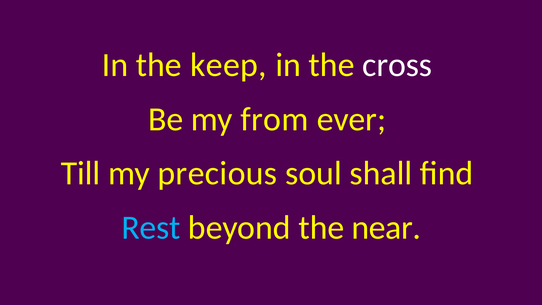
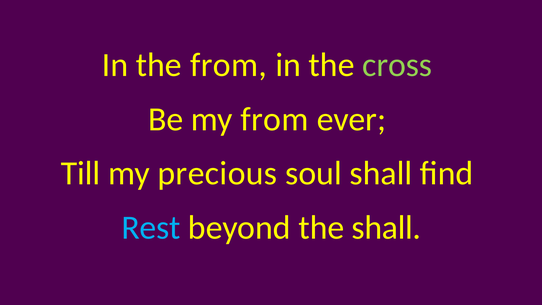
the keep: keep -> from (228, 65)
cross colour: white -> light green (397, 65)
the near: near -> shall (386, 228)
